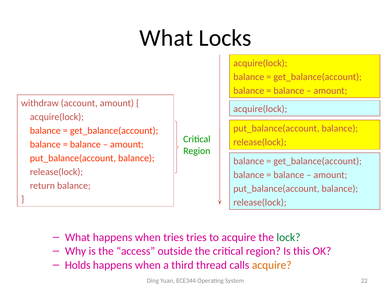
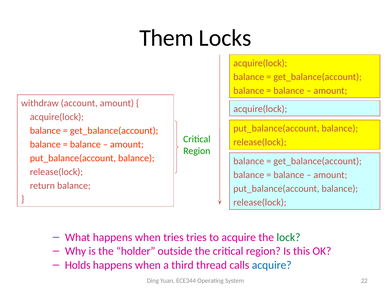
What: What -> Them (166, 38)
access: access -> holder (136, 251)
acquire colour: orange -> blue (272, 264)
